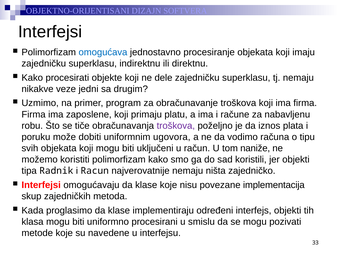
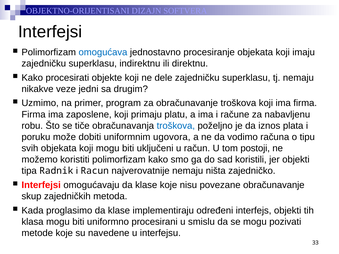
troškova colour: purple -> blue (176, 126)
naniže: naniže -> postoji (255, 148)
povezane implementacija: implementacija -> obračunavanje (274, 185)
